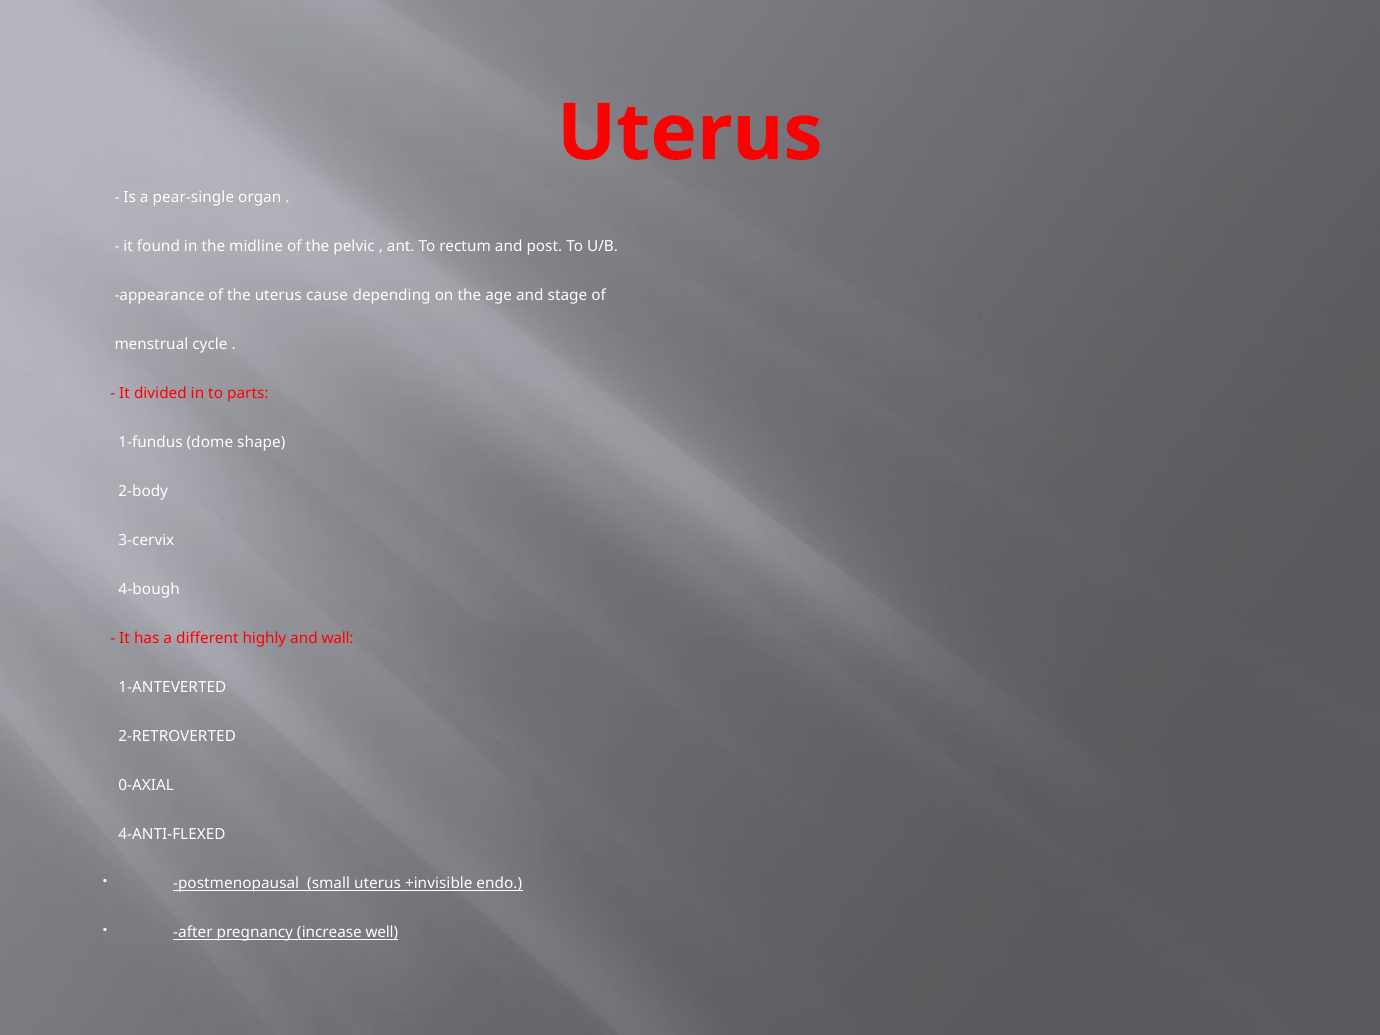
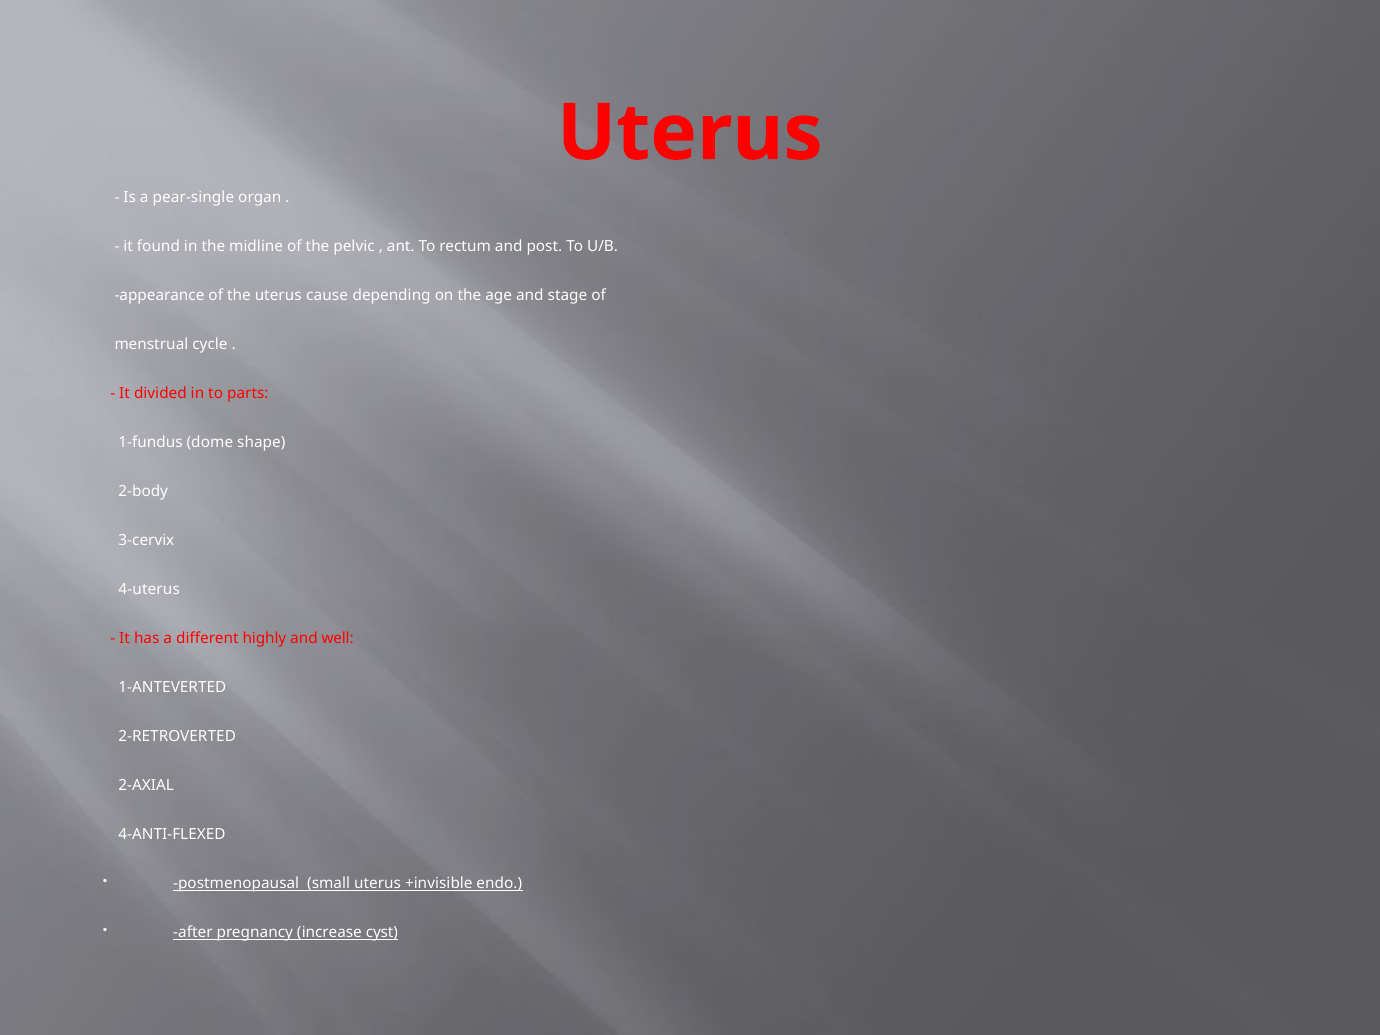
4-bough: 4-bough -> 4-uterus (149, 590)
wall: wall -> well (338, 639)
0-AXIAL: 0-AXIAL -> 2-AXIAL (146, 786)
well: well -> cyst (382, 933)
